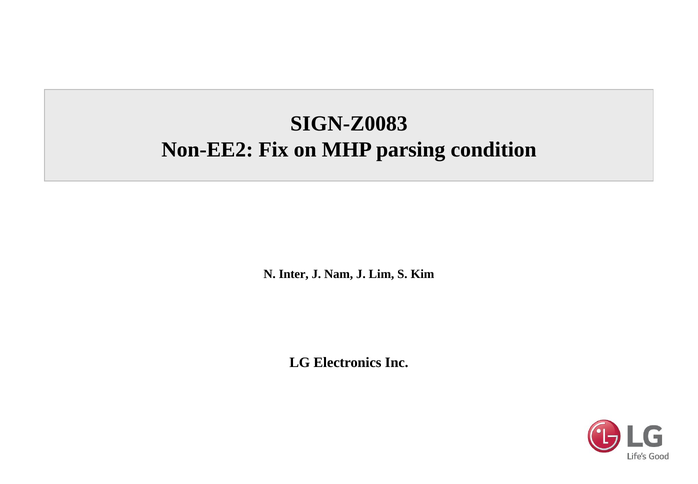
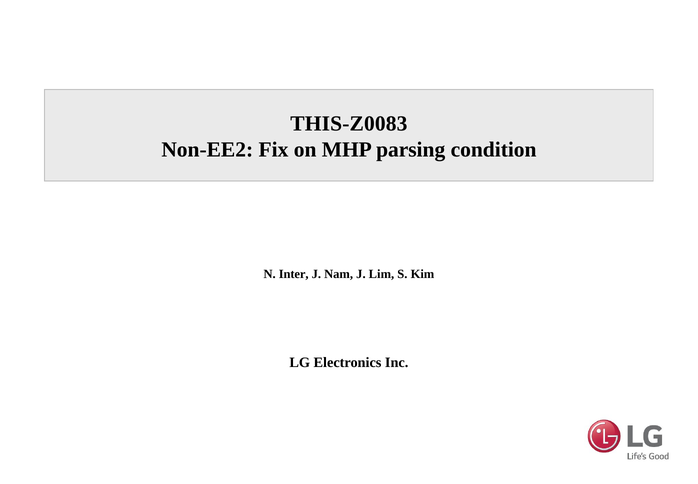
SIGN-Z0083: SIGN-Z0083 -> THIS-Z0083 (349, 124)
